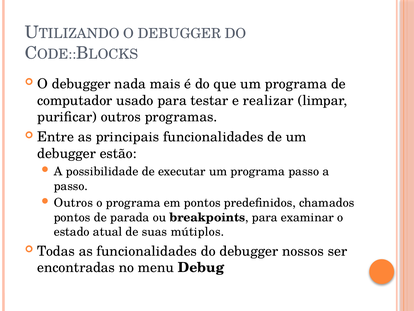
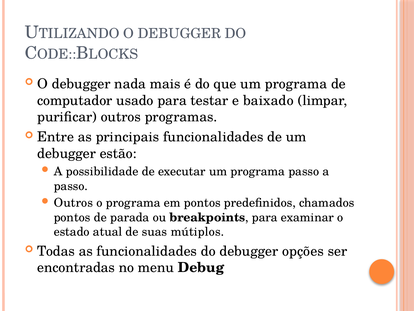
realizar: realizar -> baixado (268, 100)
nossos: nossos -> opções (303, 251)
